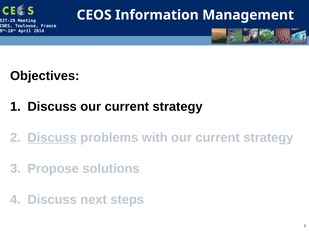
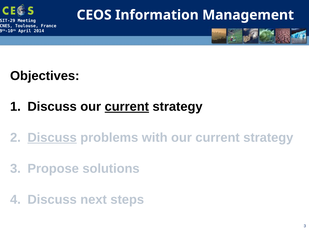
current underline: none -> present (127, 107)
